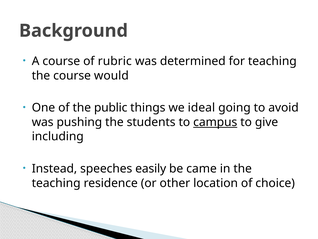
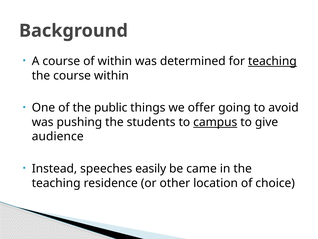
of rubric: rubric -> within (115, 61)
teaching underline: none -> present (272, 61)
course would: would -> within (111, 75)
ideal: ideal -> offer (201, 108)
including: including -> audience (58, 136)
